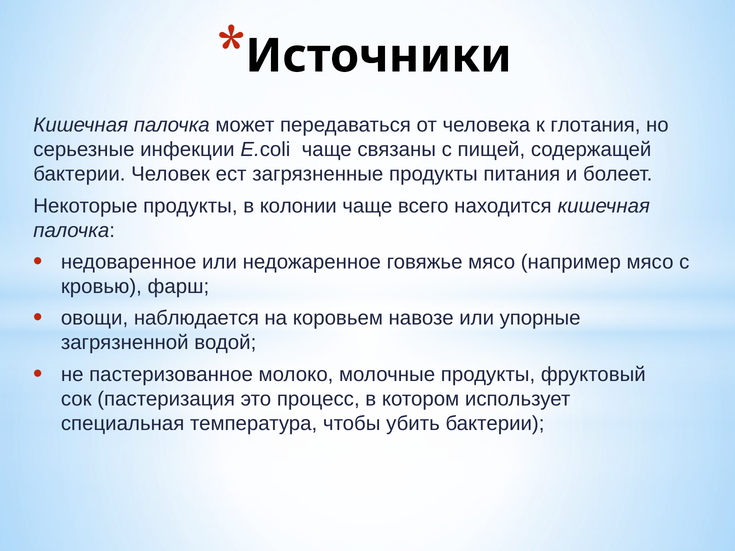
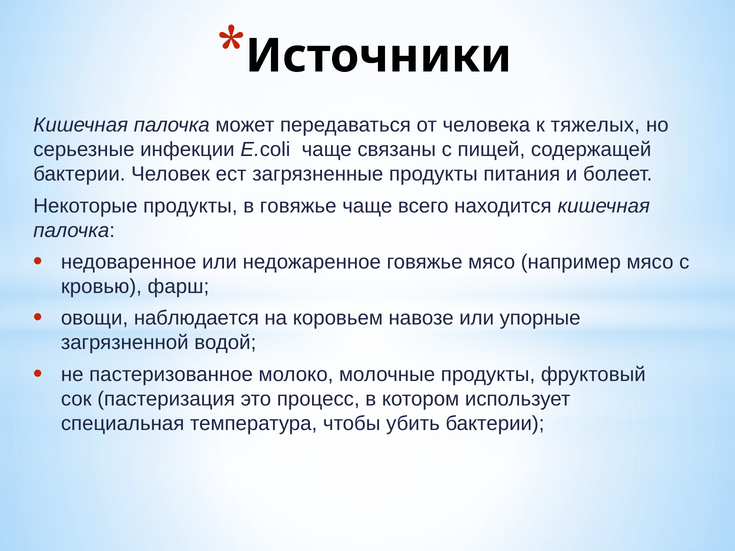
глотания: глотания -> тяжелых (595, 125)
в колонии: колонии -> говяжье (298, 206)
